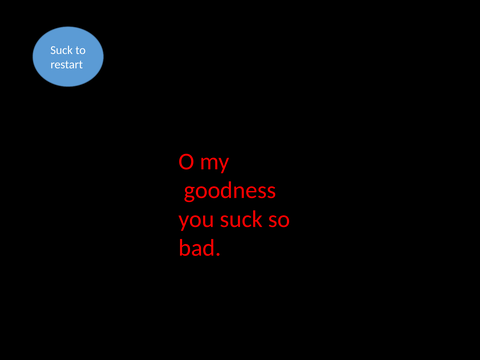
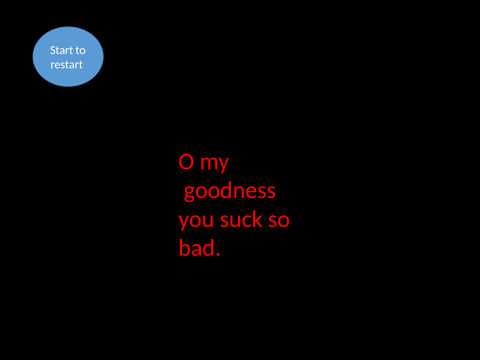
Suck: Suck -> Start (62, 50)
